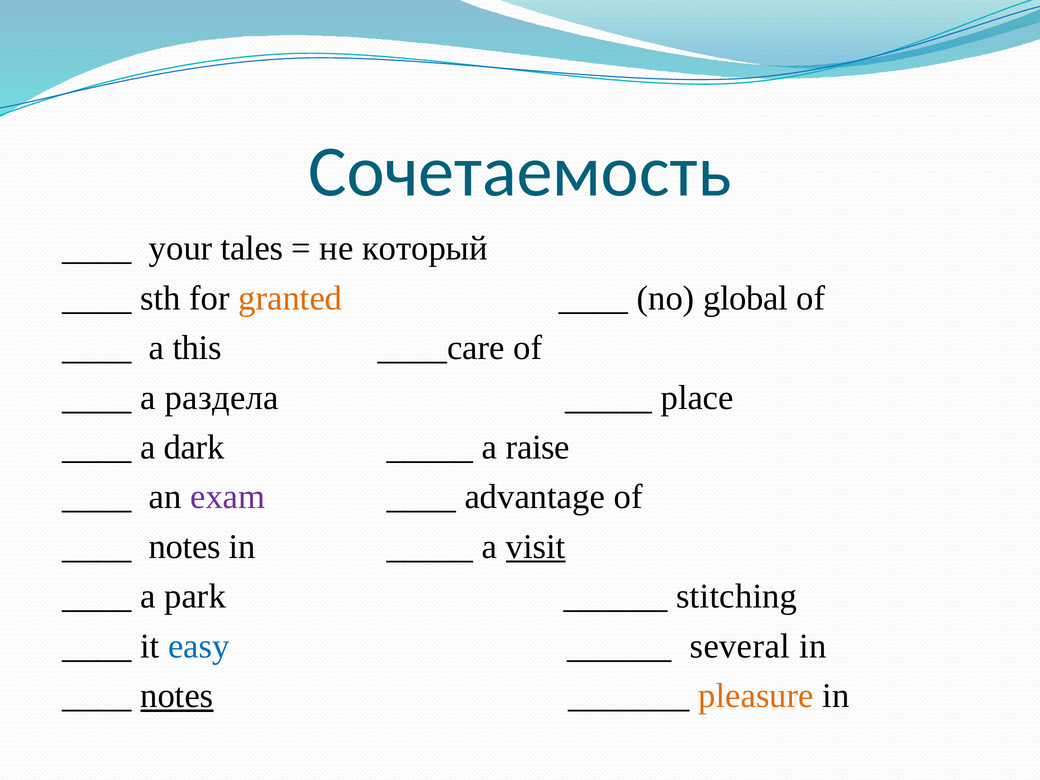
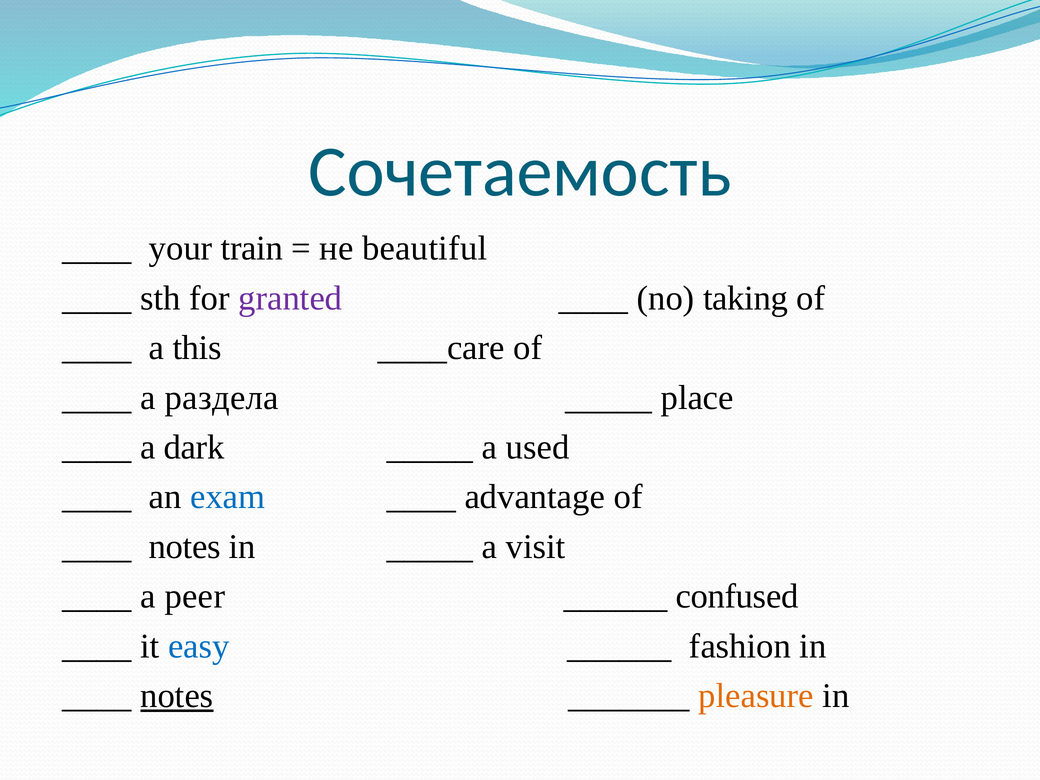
tales: tales -> train (252, 248)
который: который -> beautiful (425, 248)
granted colour: orange -> purple (290, 298)
global: global -> taking (746, 298)
raise: raise -> used (538, 447)
exam colour: purple -> blue (228, 497)
visit underline: present -> none (536, 547)
park: park -> peer (195, 596)
stitching: stitching -> confused (737, 596)
several: several -> fashion (740, 646)
